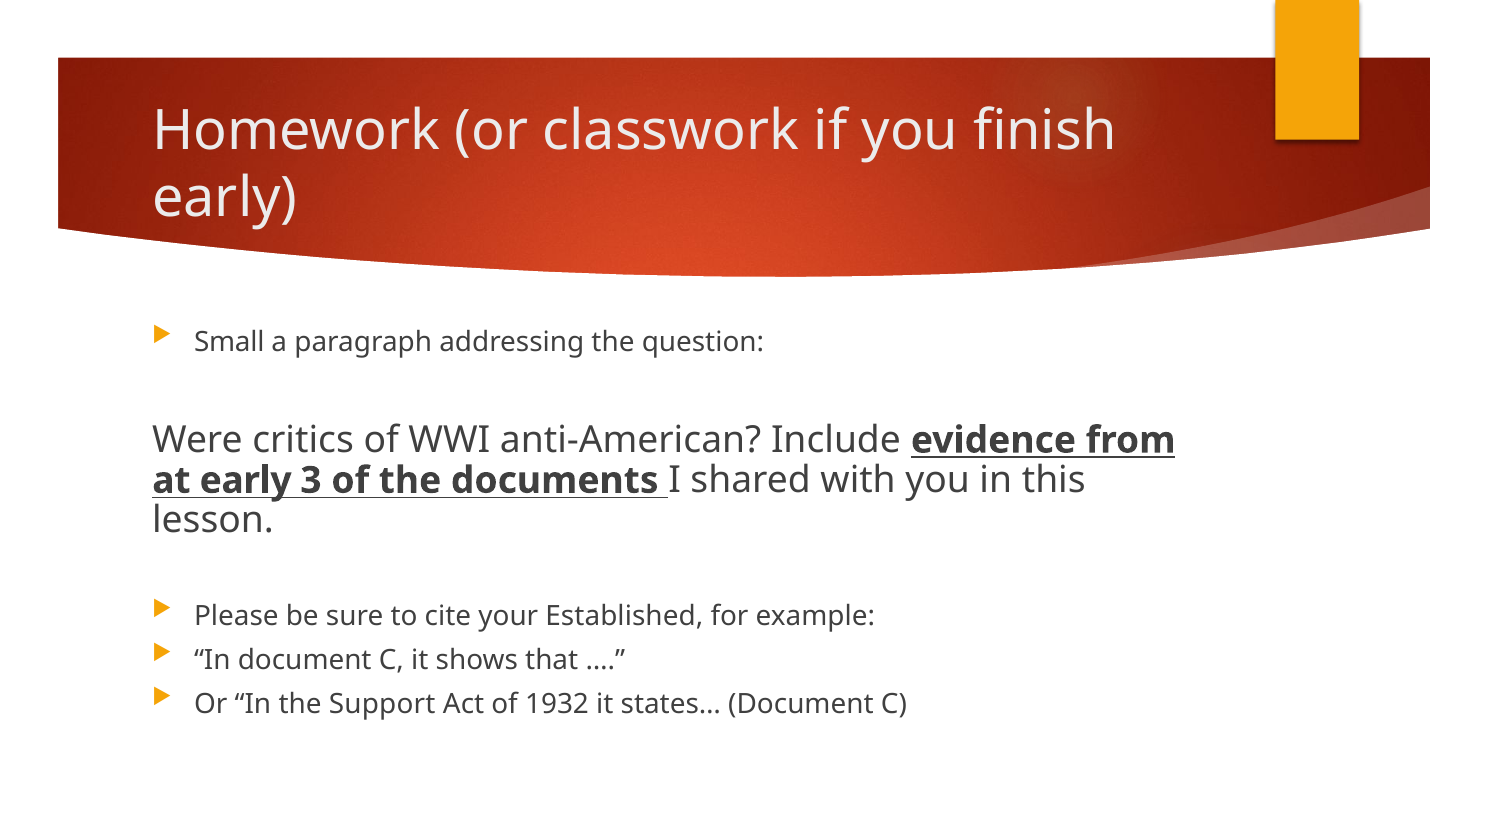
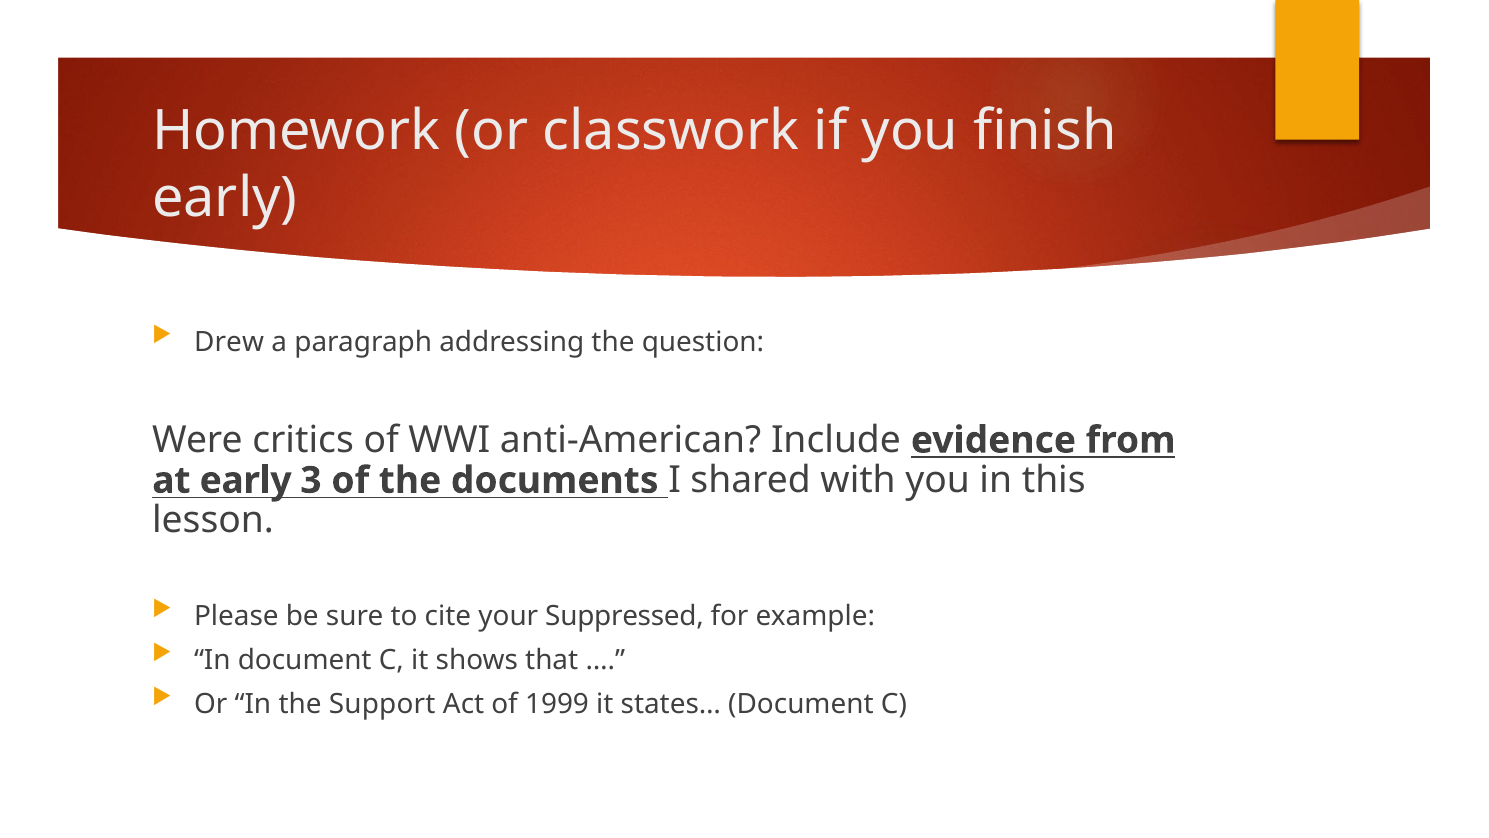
Small: Small -> Drew (229, 342)
Established: Established -> Suppressed (625, 616)
1932: 1932 -> 1999 (557, 704)
